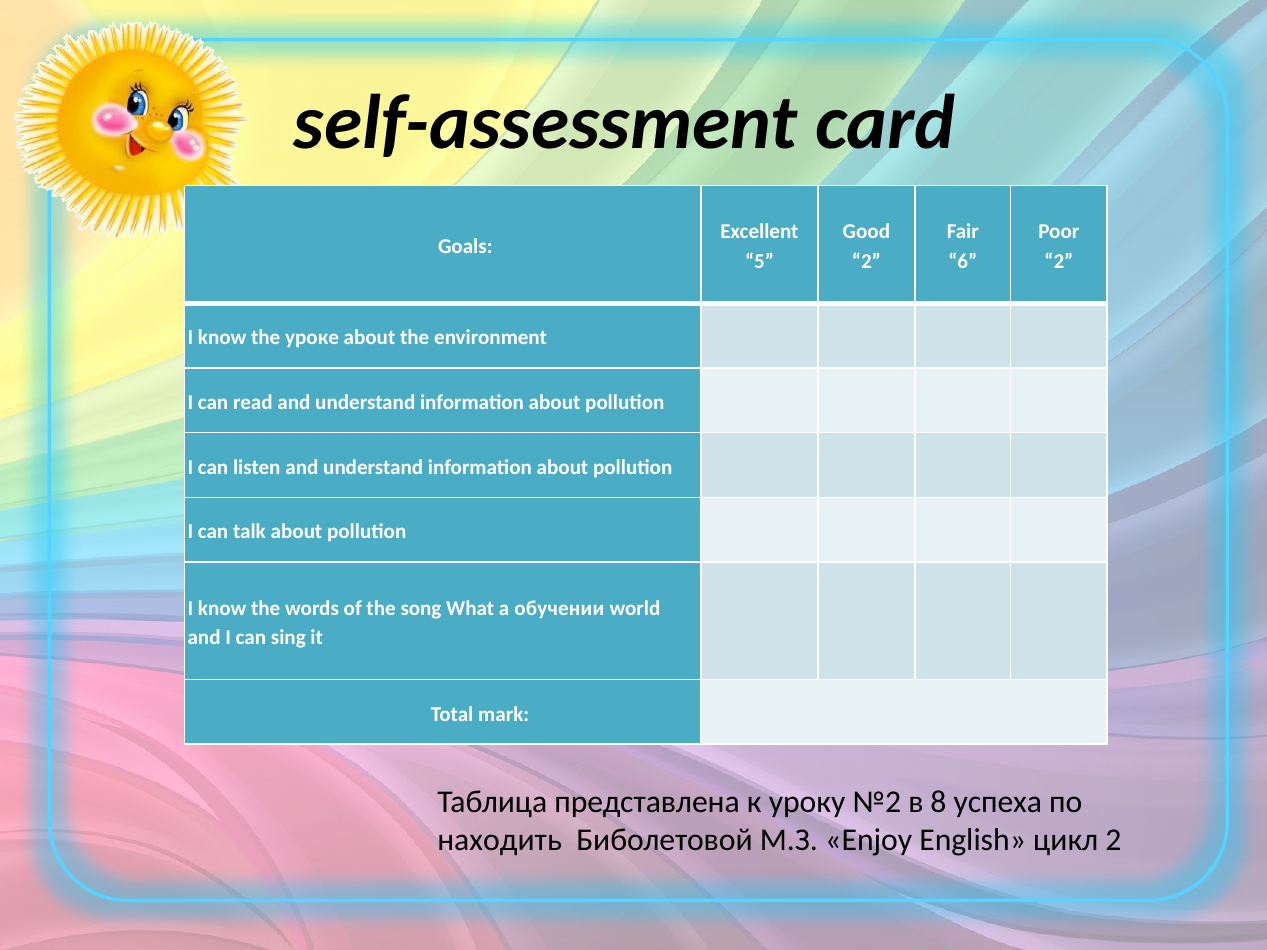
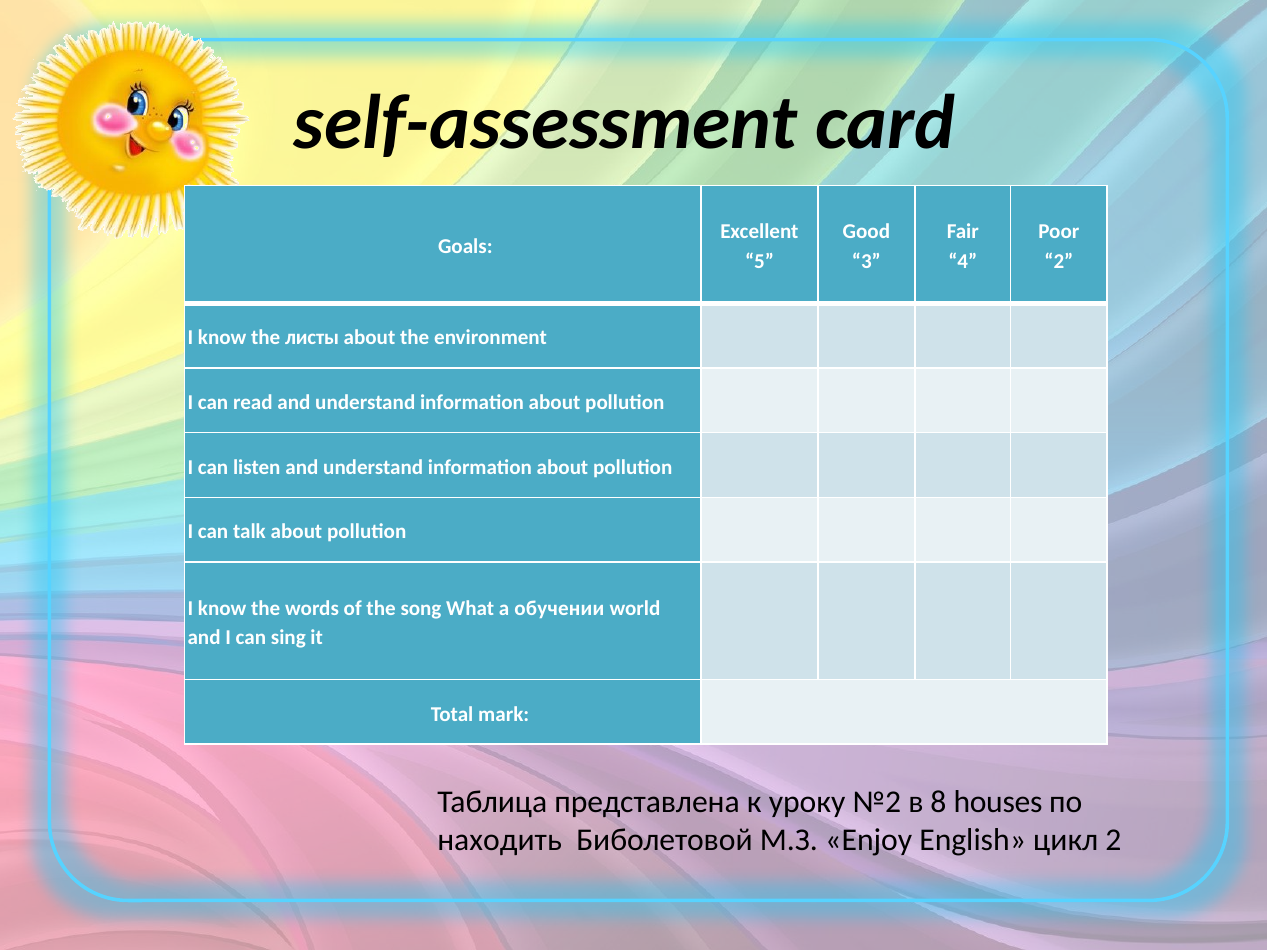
2: 2 -> 3 (866, 262)
6: 6 -> 4 (963, 262)
уроке: уроке -> листы (312, 338)
успеха: успеха -> houses (998, 802)
